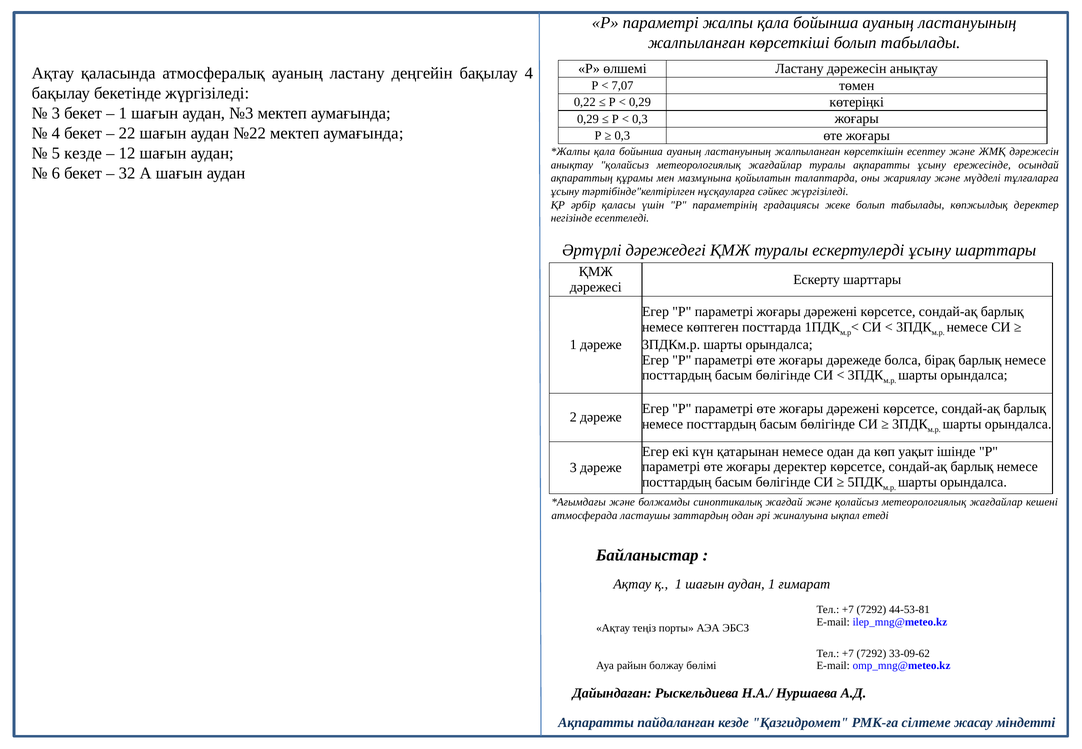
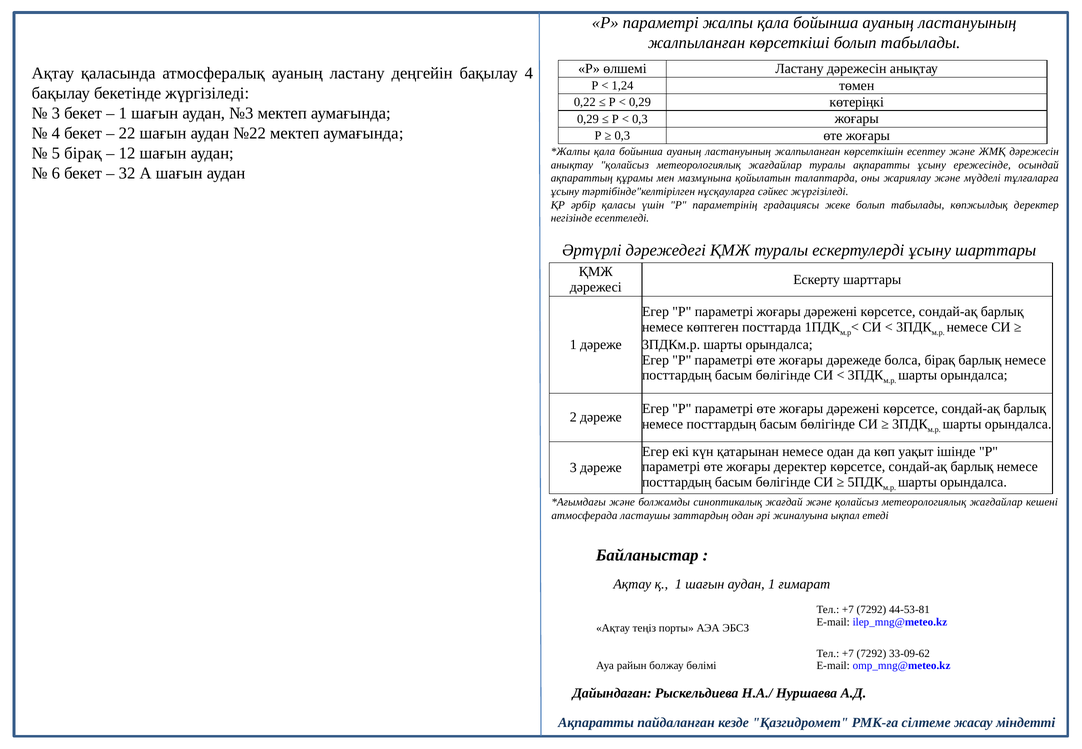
7,07: 7,07 -> 1,24 (623, 86)
5 кезде: кезде -> бірақ (83, 153)
